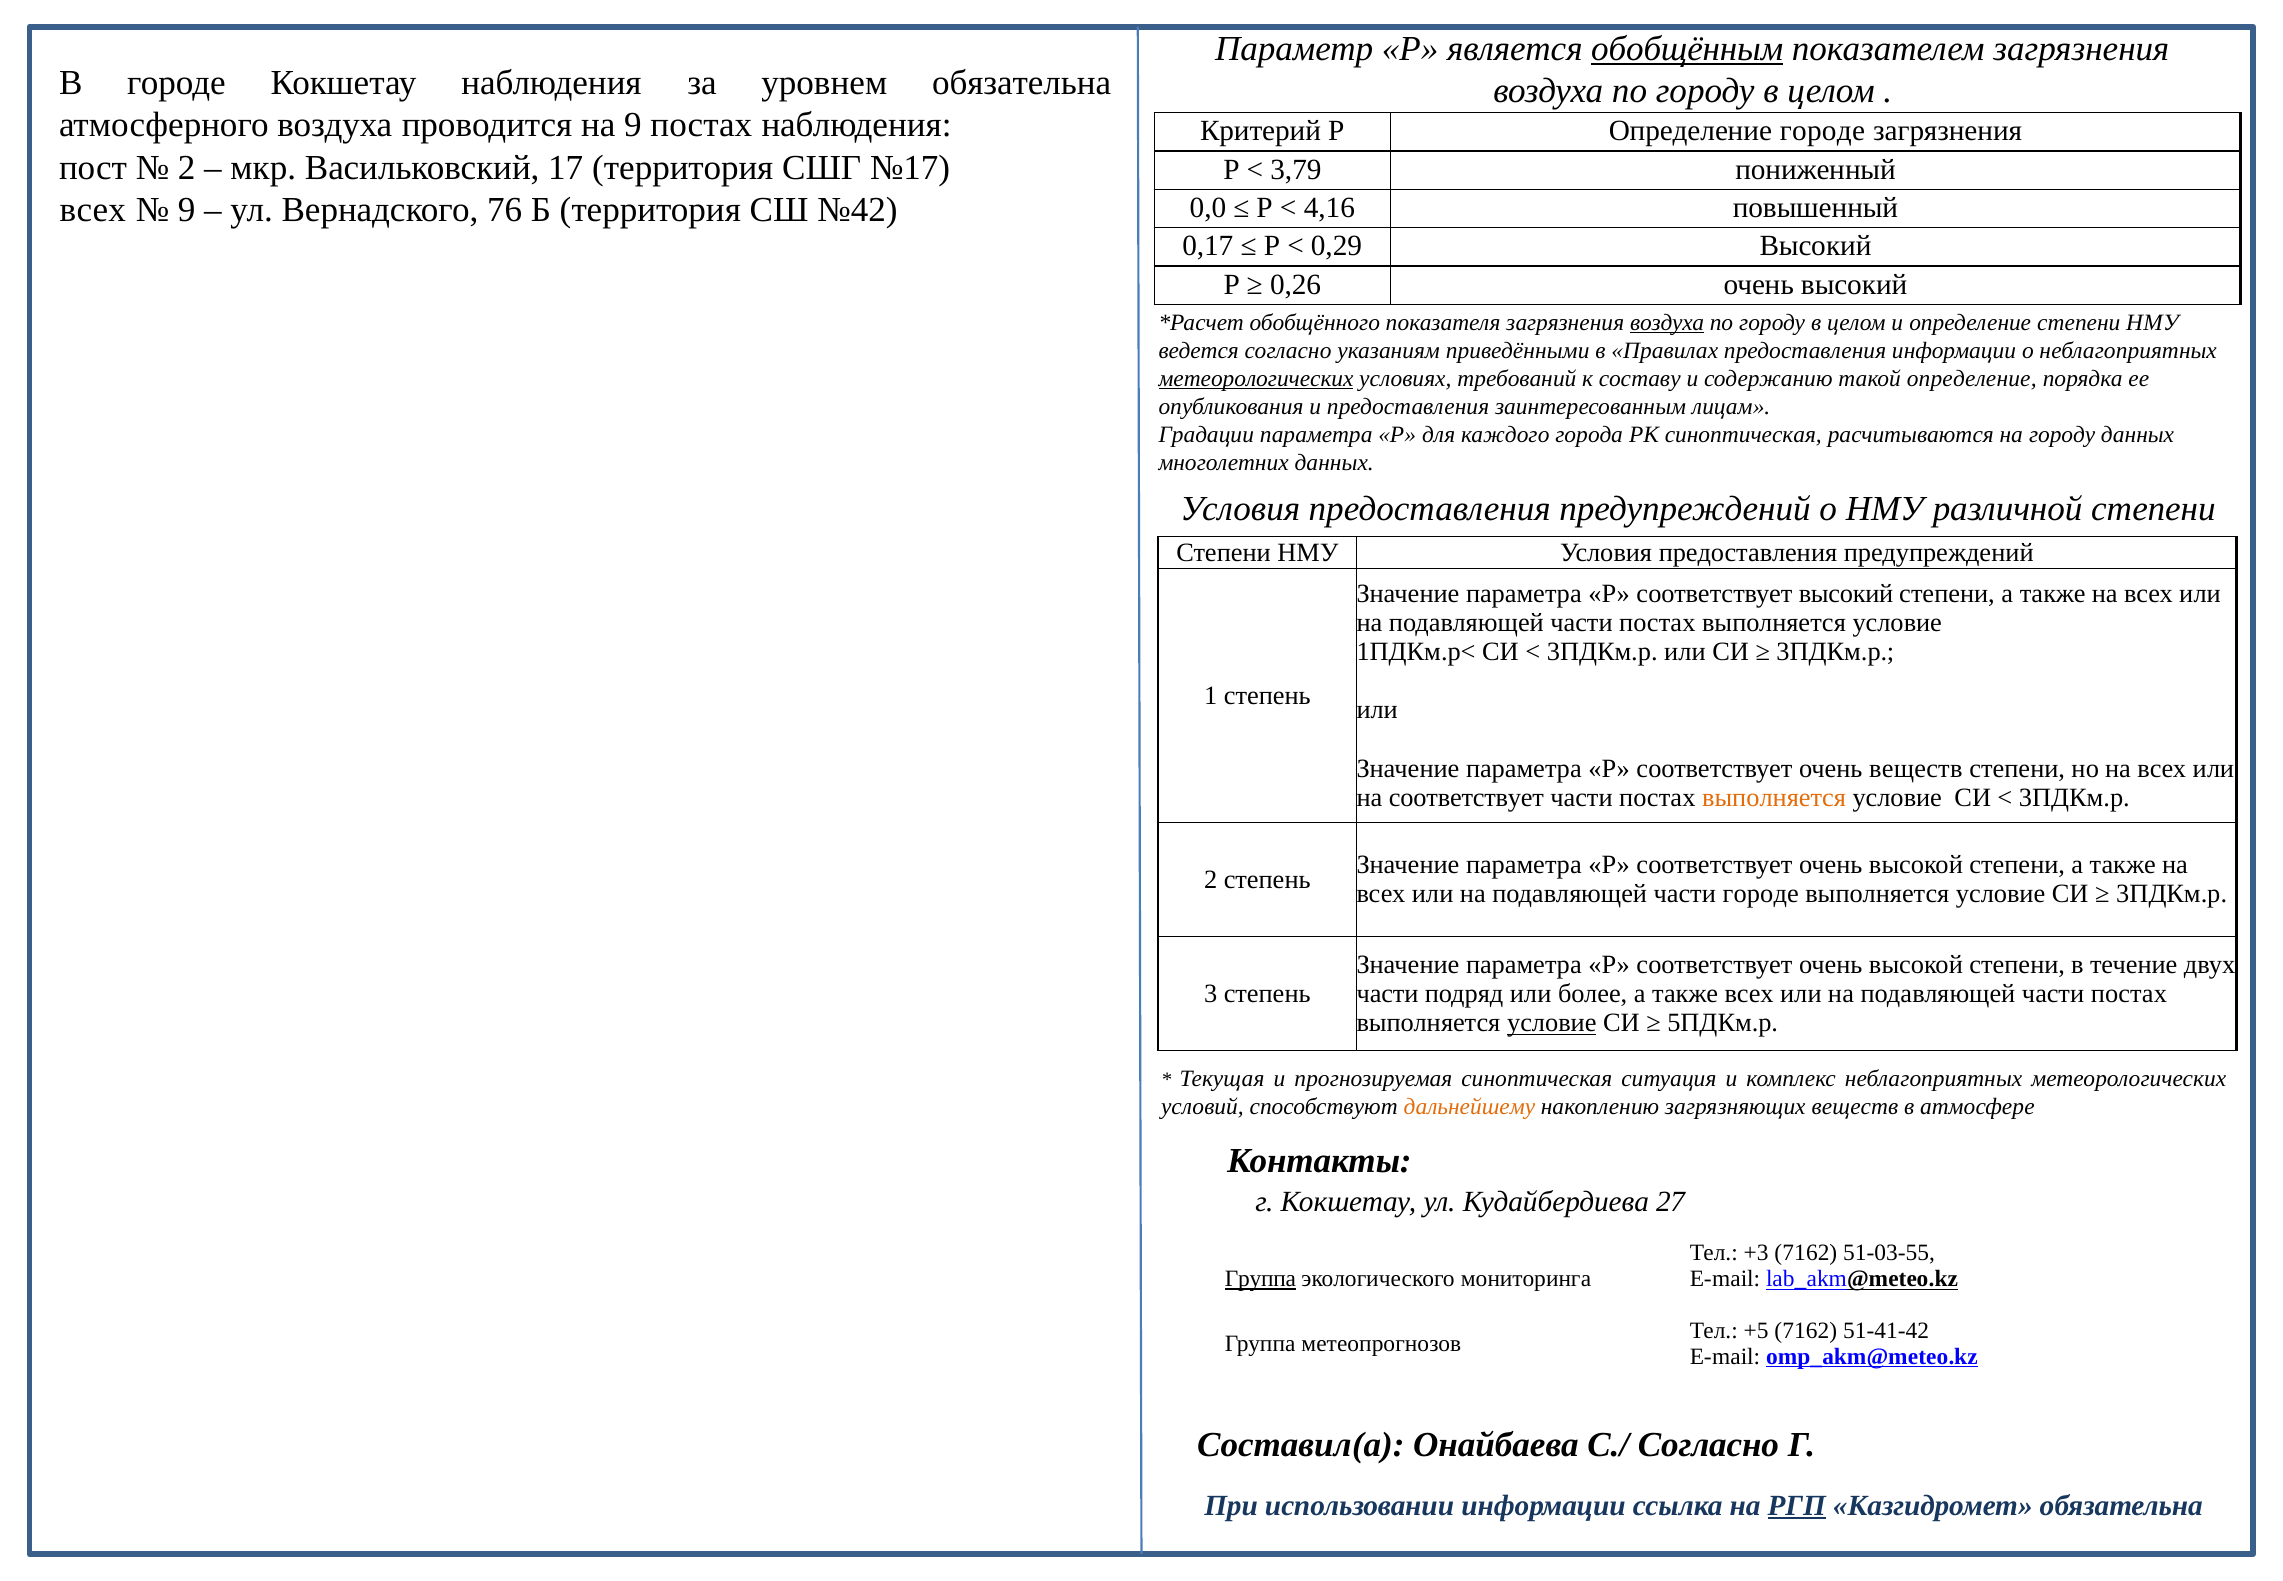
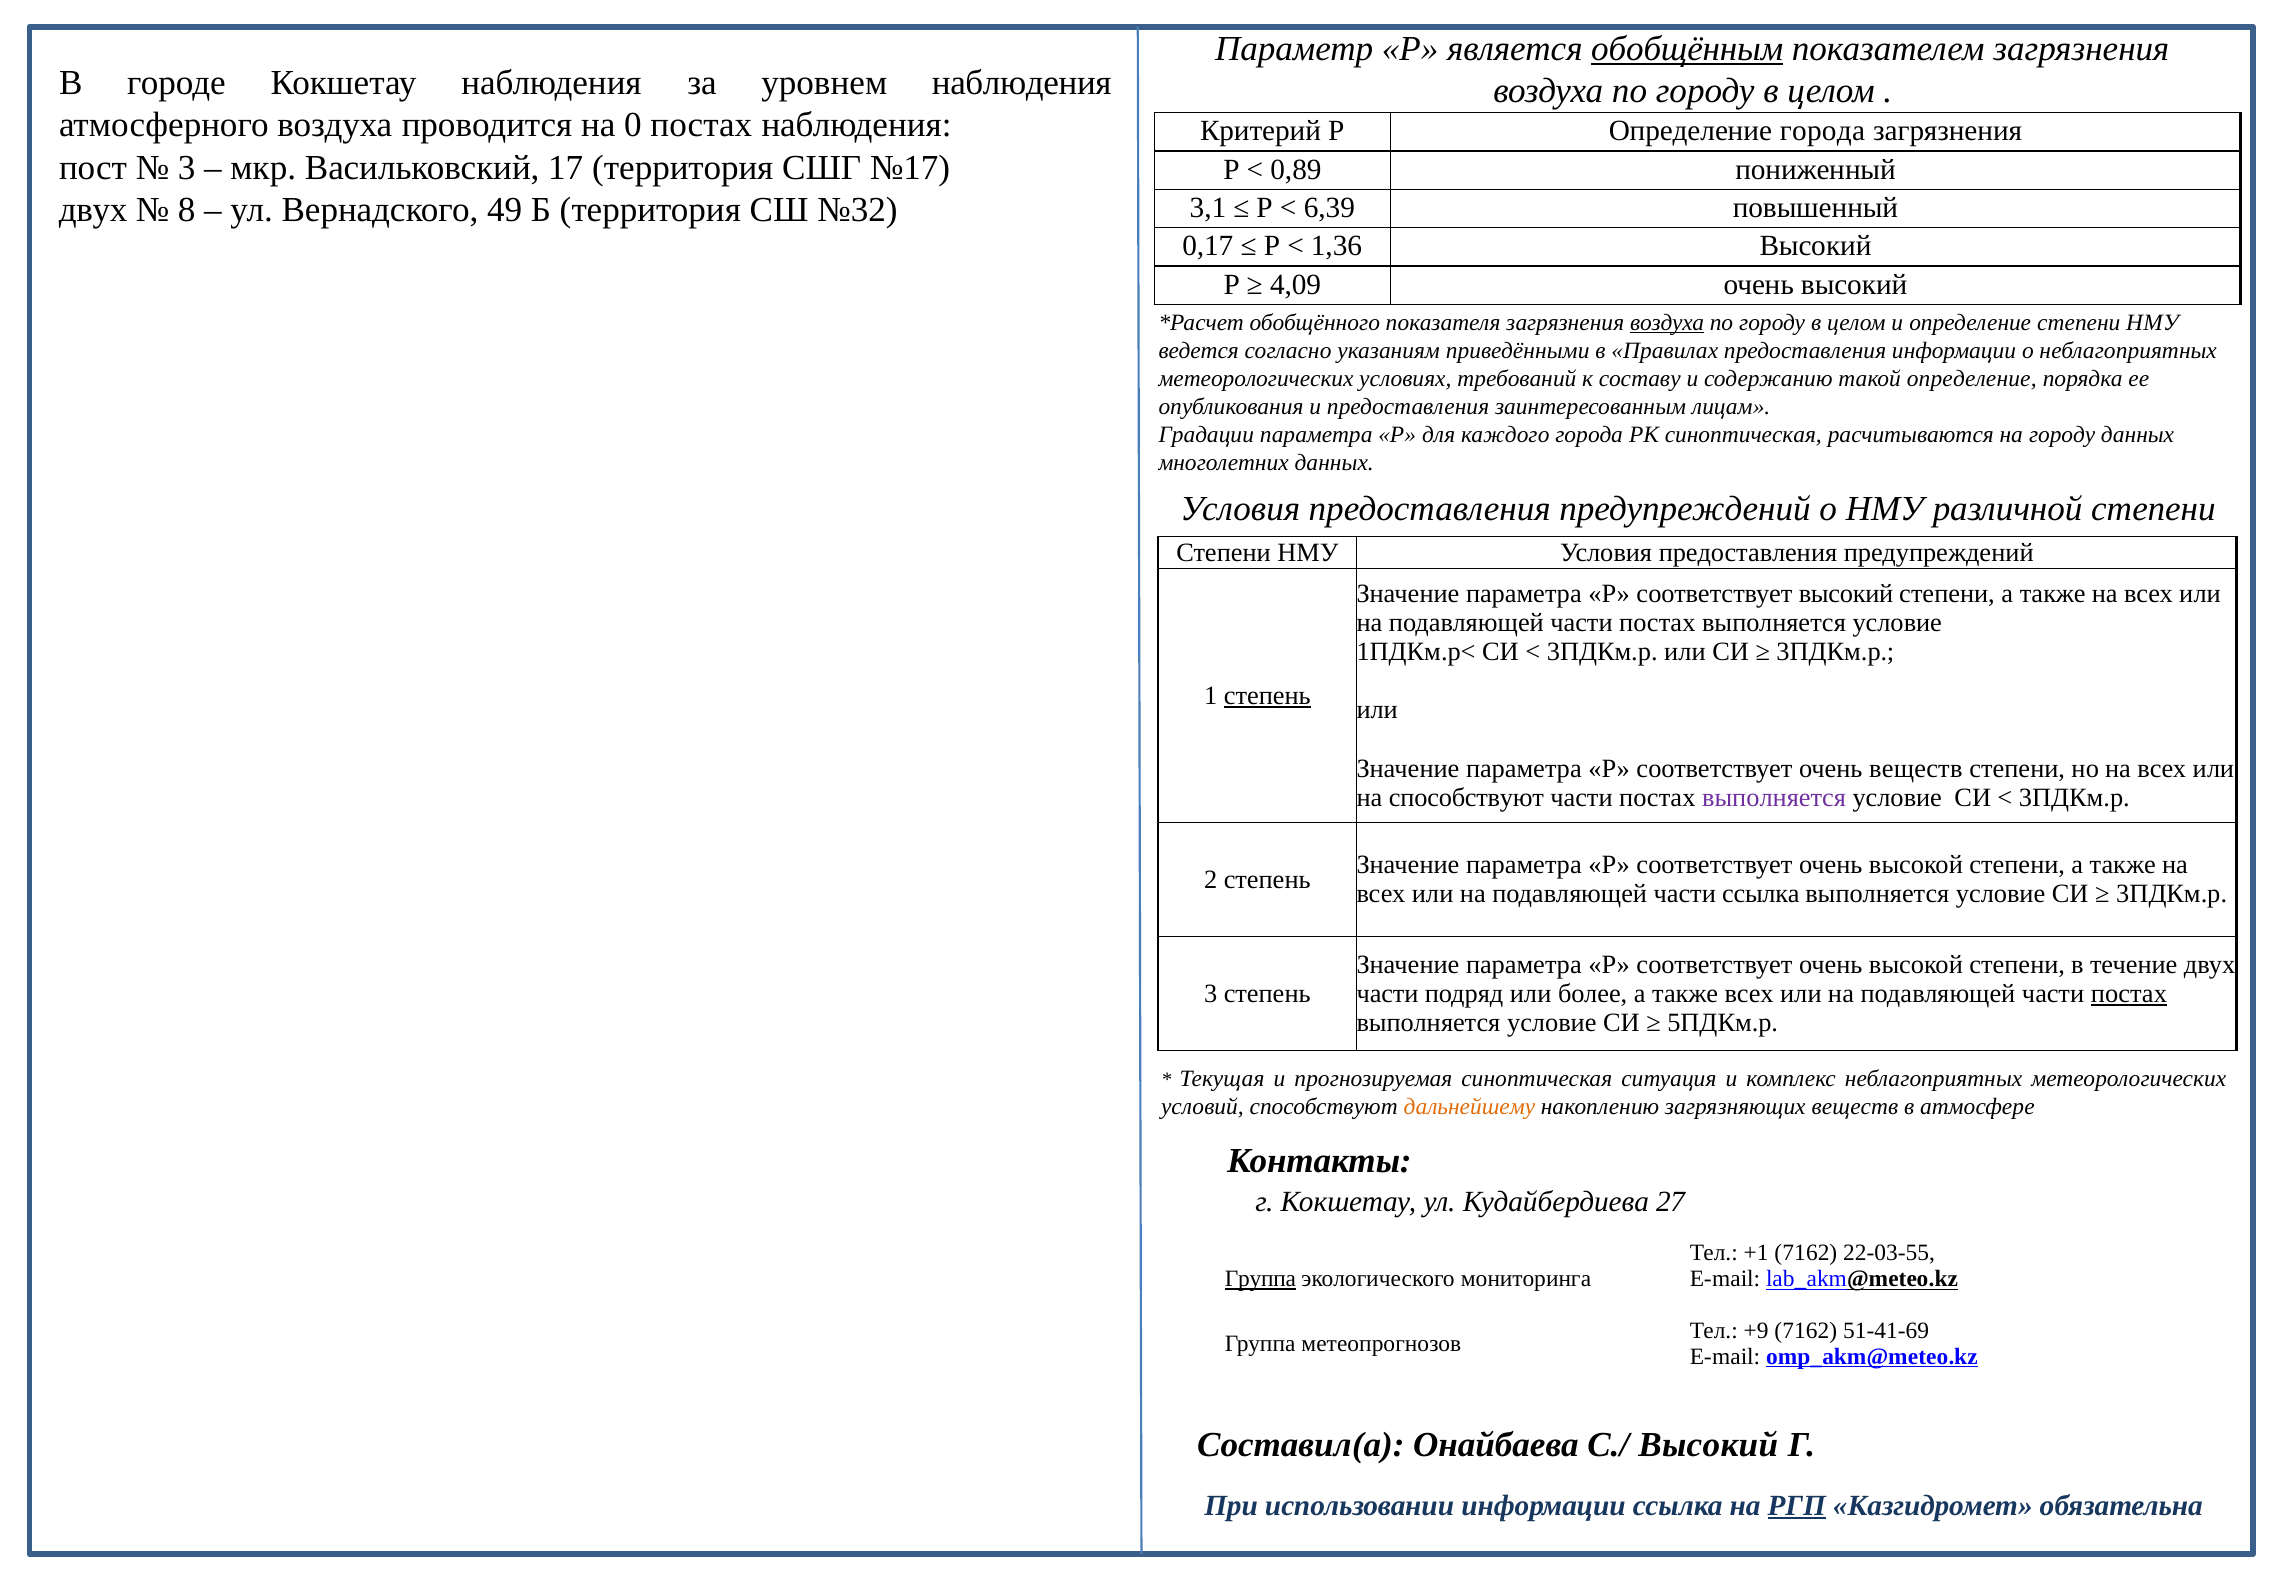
уровнем обязательна: обязательна -> наблюдения (1022, 83)
на 9: 9 -> 0 (633, 125)
Определение городе: городе -> города (1822, 131)
2: 2 -> 3 (187, 167)
3,79: 3,79 -> 0,89 (1296, 170)
всех: всех -> двух (93, 210)
9: 9 -> 8 (187, 210)
76: 76 -> 49 (505, 210)
№42: №42 -> №32 (857, 210)
0,0: 0,0 -> 3,1 (1208, 208)
4,16: 4,16 -> 6,39 (1329, 208)
0,29: 0,29 -> 1,36 (1336, 246)
0,26: 0,26 -> 4,09 (1296, 285)
метеорологических underline: present -> none (1256, 379)
степень underline: none -> present (1267, 695)
на соответствует: соответствует -> способствуют (1466, 798)
выполняется colour: orange -> purple (1774, 798)
части городе: городе -> ссылка (1761, 894)
постах underline: none -> present (2129, 993)
условие underline: present -> none (1552, 1023)
+3: +3 -> +1 (1756, 1253)
51-03-55: 51-03-55 -> 22-03-55 (1889, 1253)
+5: +5 -> +9 (1756, 1330)
51-41-42: 51-41-42 -> 51-41-69 (1886, 1330)
С./ Согласно: Согласно -> Высокий (1708, 1444)
